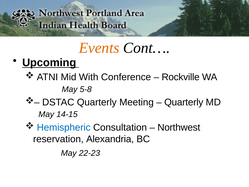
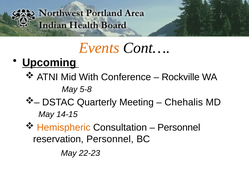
Quarterly: Quarterly -> Chehalis (184, 102)
Hemispheric colour: blue -> orange (64, 127)
Northwest: Northwest -> Personnel (179, 127)
reservation Alexandria: Alexandria -> Personnel (110, 139)
